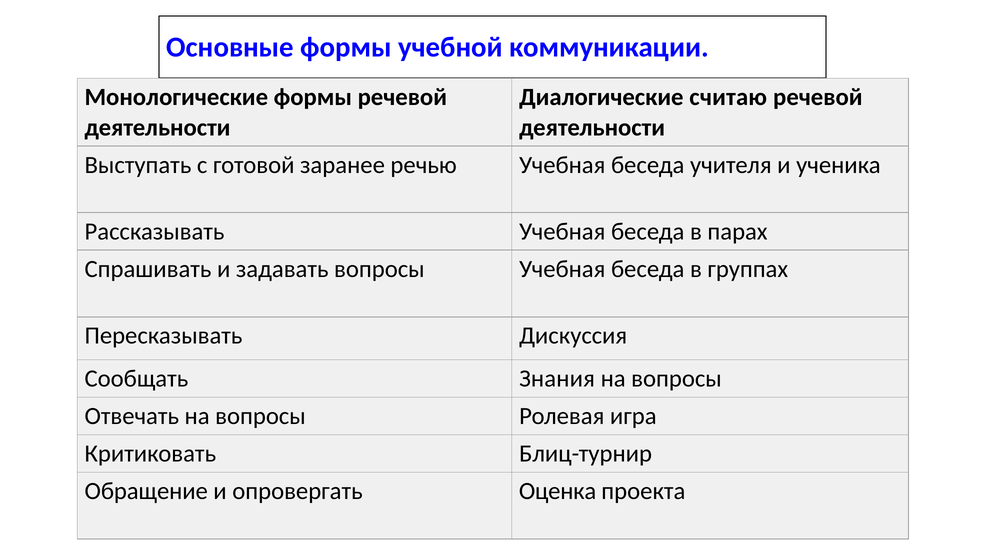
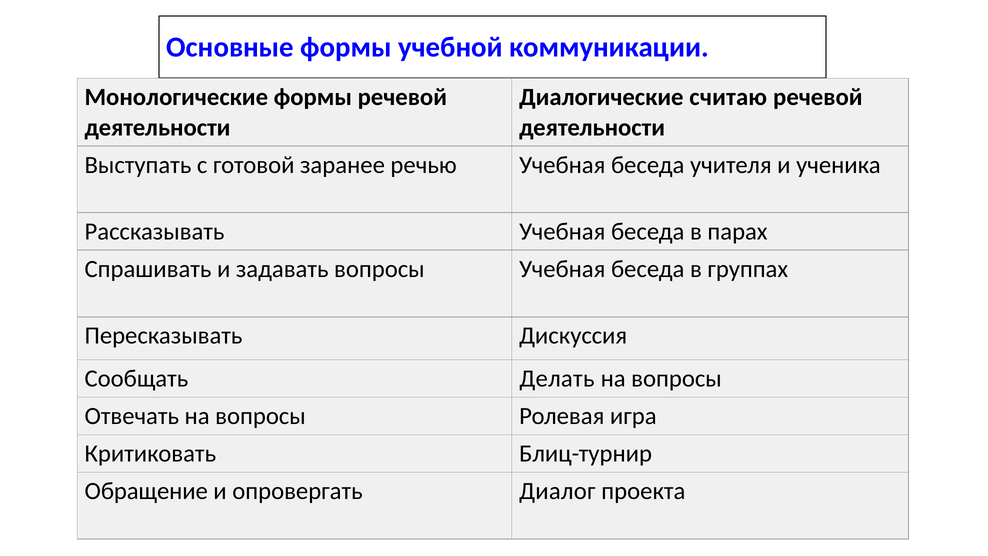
Знания: Знания -> Делать (557, 379)
Оценка: Оценка -> Диалог (557, 491)
